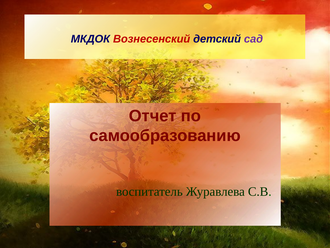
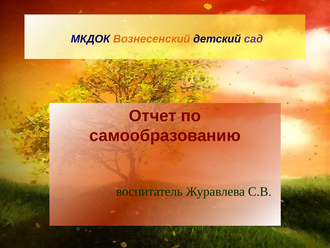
Вознесенский colour: red -> orange (152, 39)
